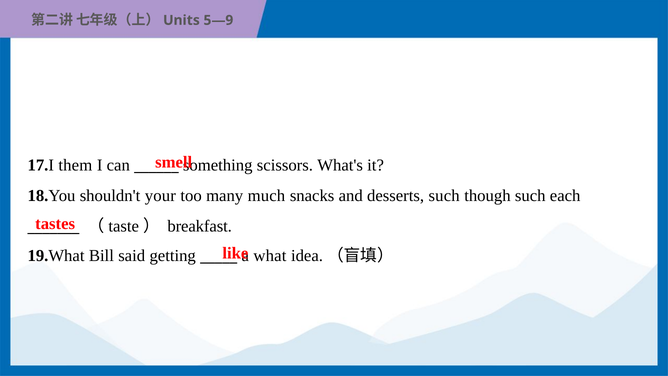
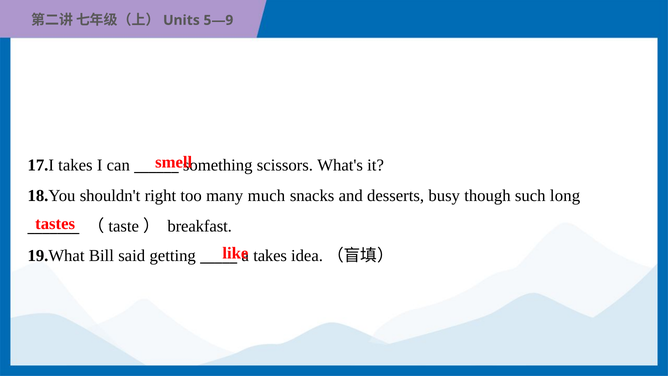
17.I them: them -> takes (75, 165)
your: your -> right (160, 196)
desserts such: such -> busy (444, 196)
each: each -> long (565, 196)
what: what -> takes (270, 256)
